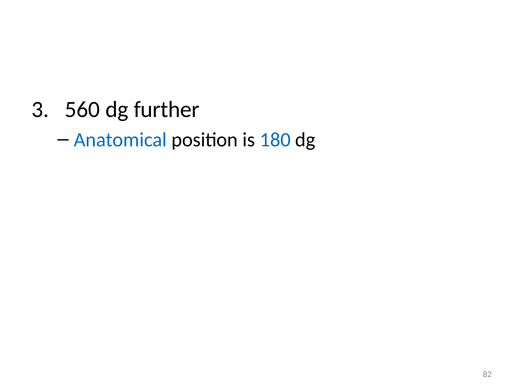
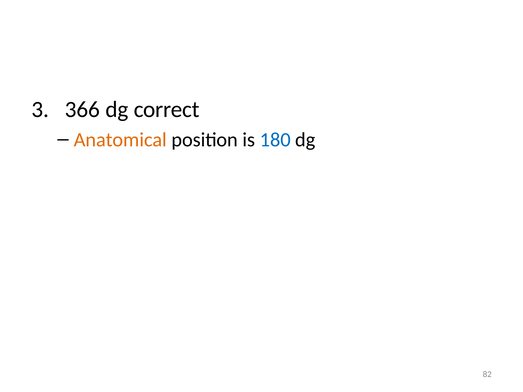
560: 560 -> 366 (82, 110)
further: further -> correct (167, 110)
Anatomical colour: blue -> orange (120, 140)
